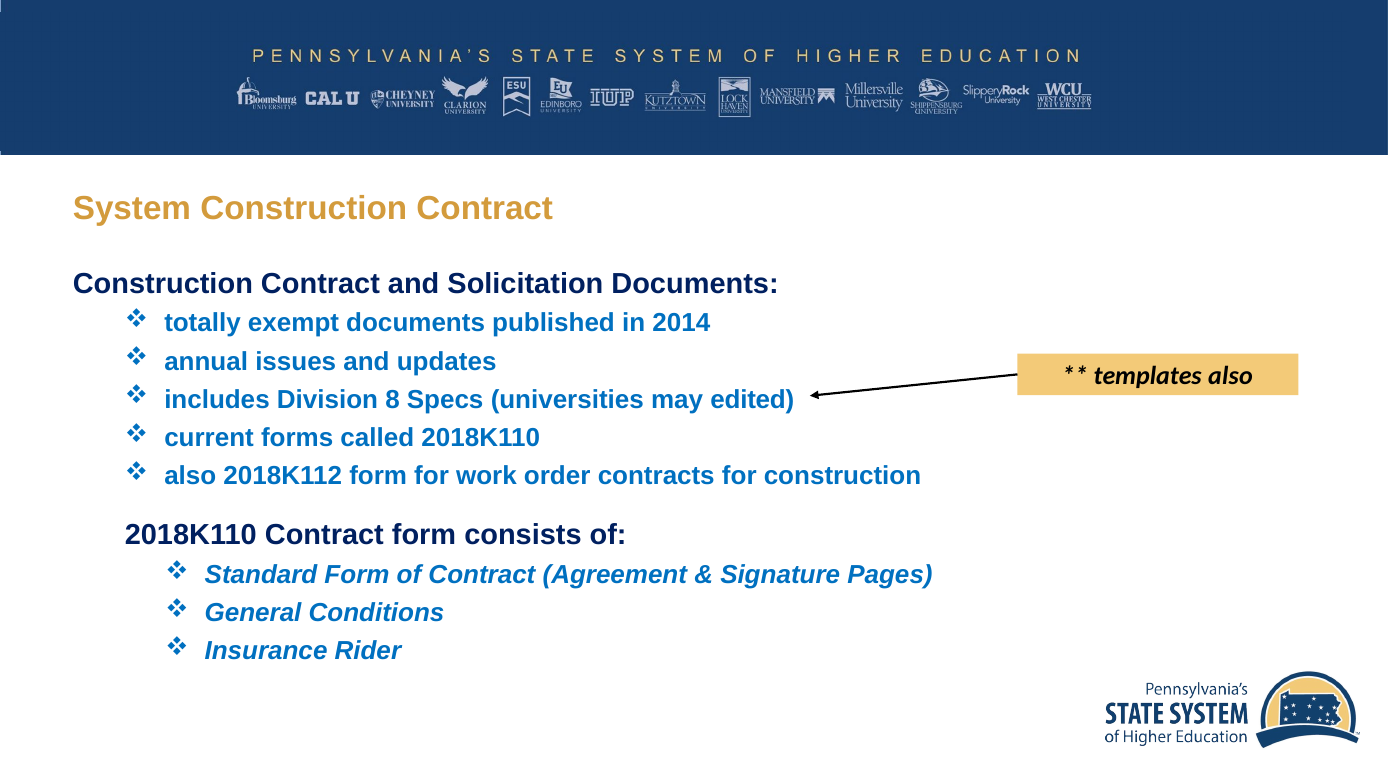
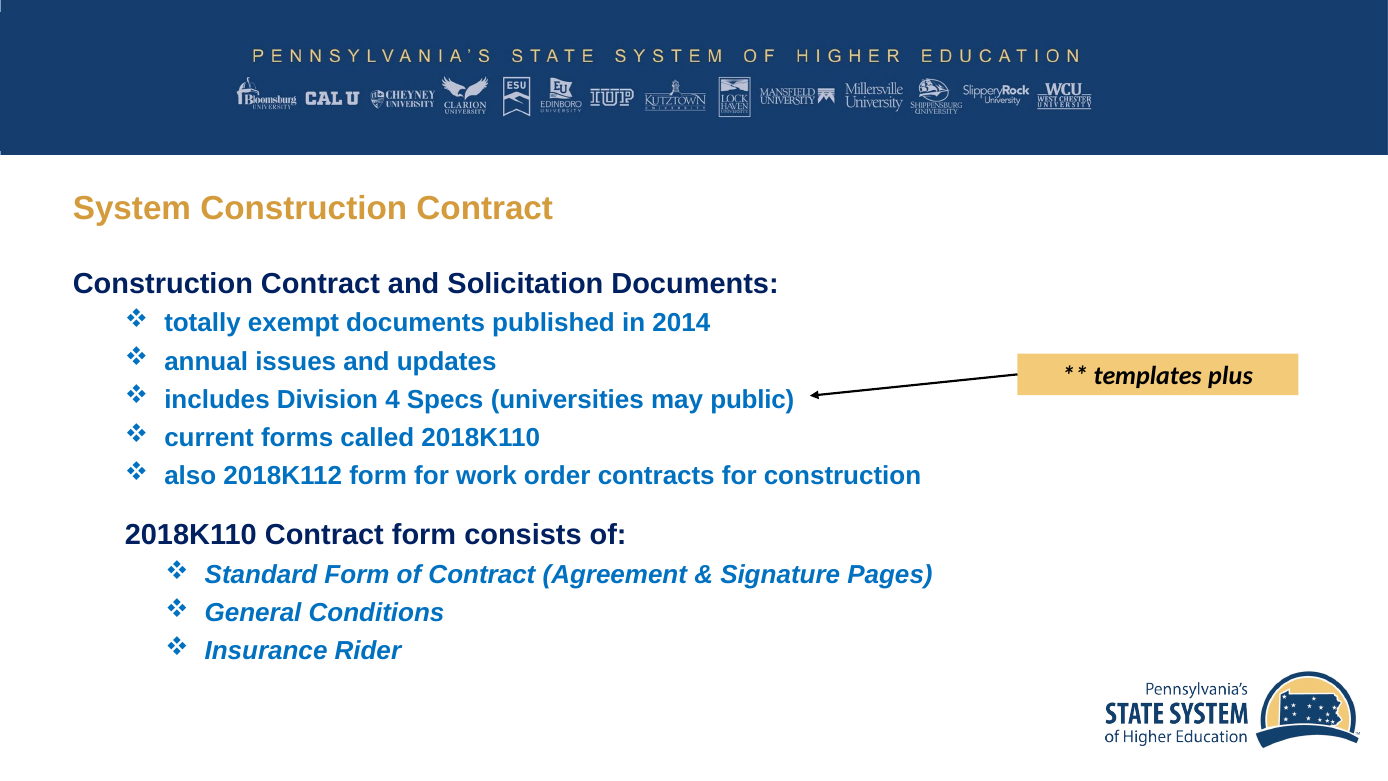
templates also: also -> plus (1230, 376)
8: 8 -> 4 (392, 399)
edited: edited -> public (752, 399)
